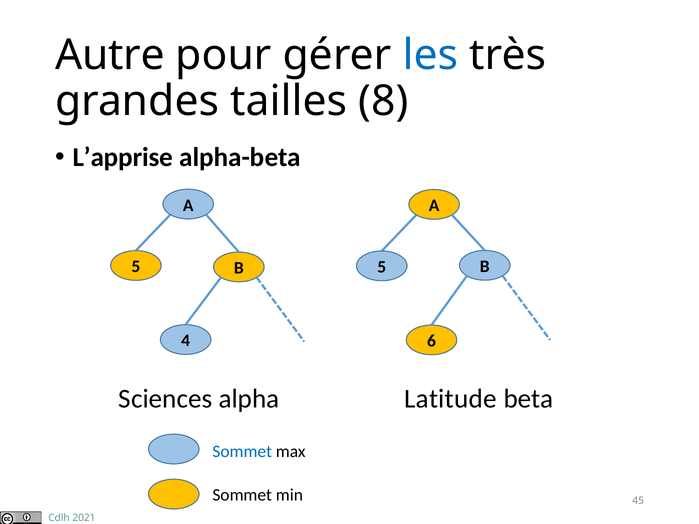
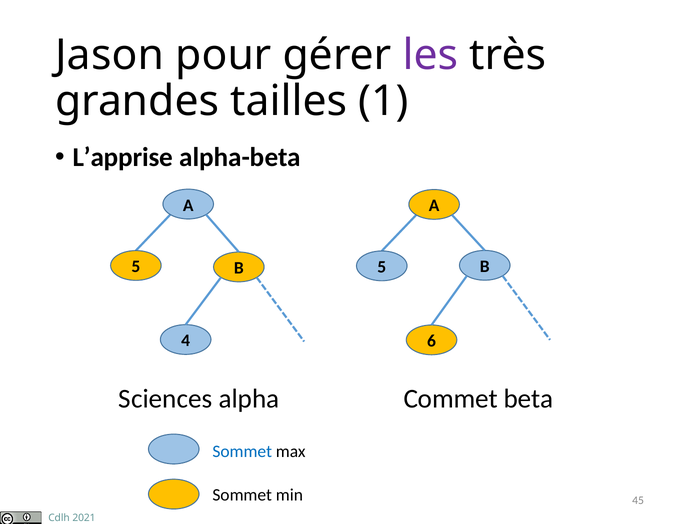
Autre: Autre -> Jason (110, 55)
les colour: blue -> purple (430, 55)
8: 8 -> 1 (383, 101)
Latitude: Latitude -> Commet (451, 399)
